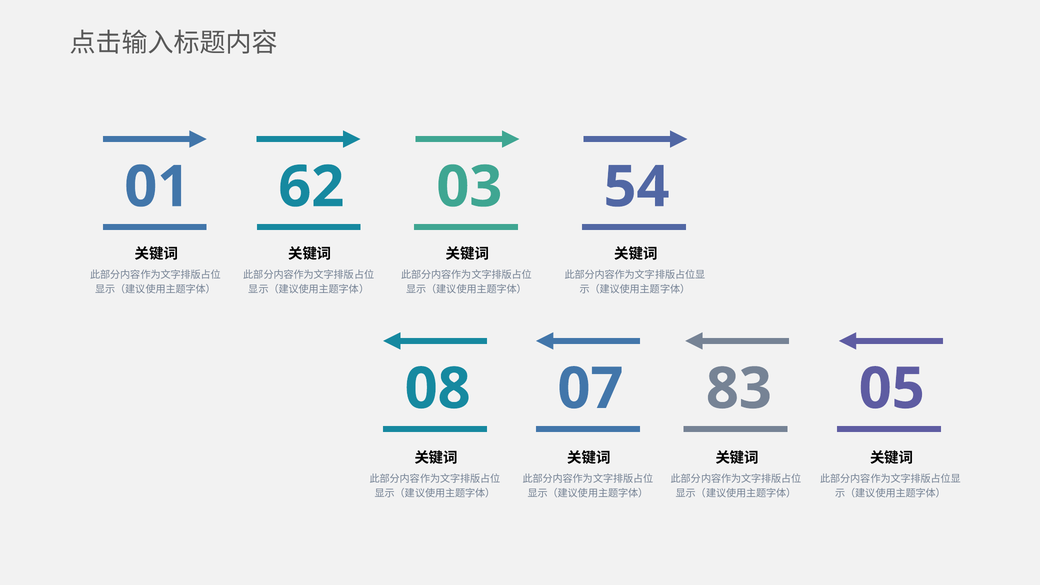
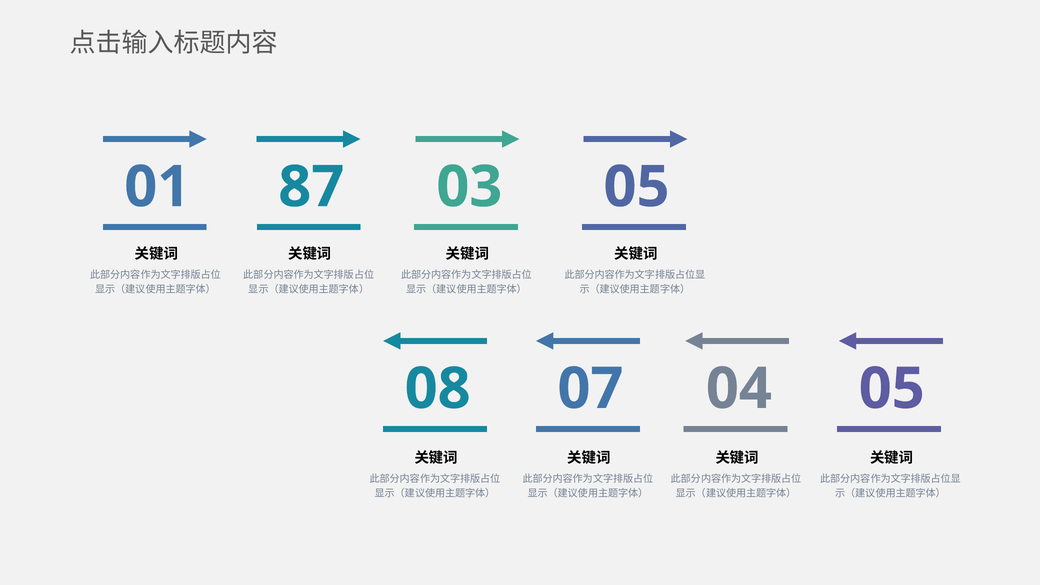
62: 62 -> 87 (311, 187)
03 54: 54 -> 05 (637, 187)
83: 83 -> 04 (739, 389)
